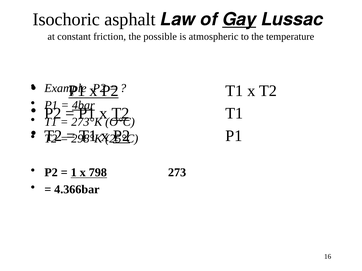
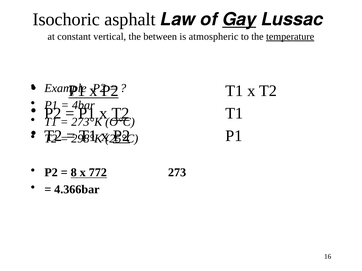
friction: friction -> vertical (110, 37)
possible: possible -> between (160, 37)
temperature underline: none -> present (290, 37)
4bar underline: present -> none (83, 105)
1: 1 -> 8 (74, 173)
798: 798 -> 772 (98, 173)
